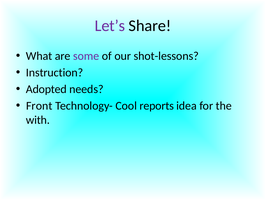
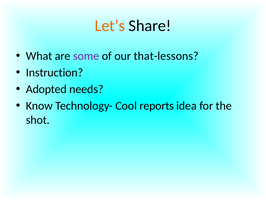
Let’s colour: purple -> orange (110, 26)
shot-lessons: shot-lessons -> that-lessons (166, 56)
Front: Front -> Know (39, 105)
with: with -> shot (38, 120)
